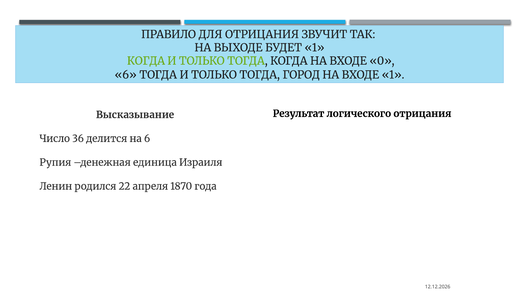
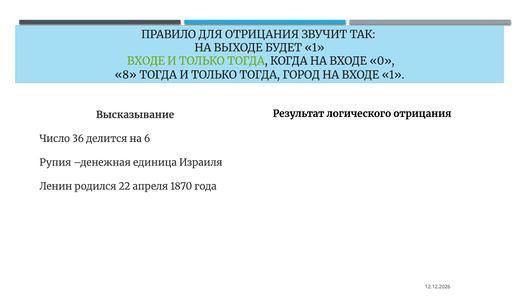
КОГДА: КОГДА -> ВХОДЕ (146, 61)
6: 6 -> 8 (126, 75)
